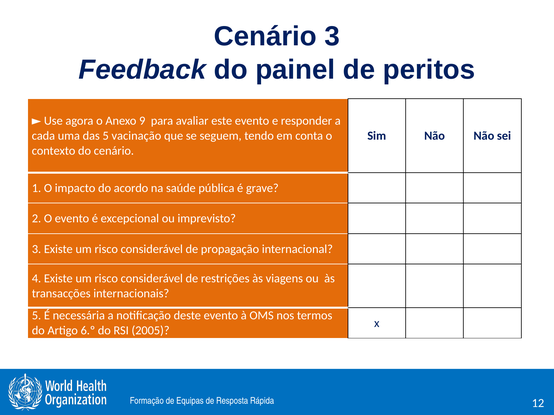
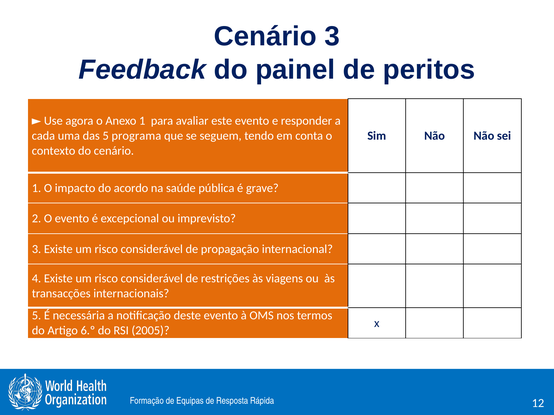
Anexo 9: 9 -> 1 (142, 121)
vacinação: vacinação -> programa (136, 136)
